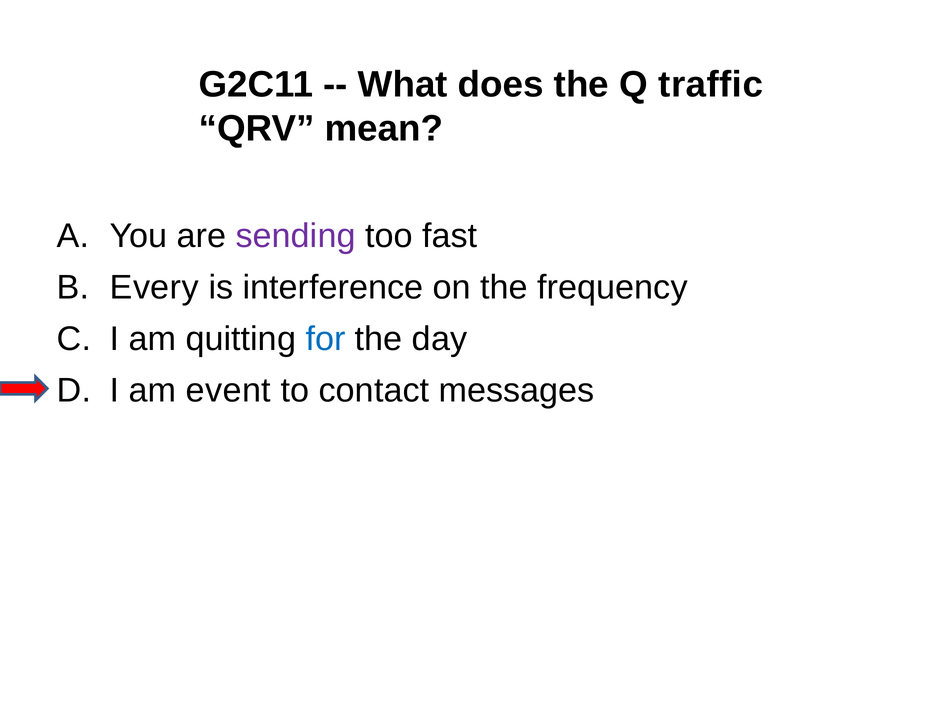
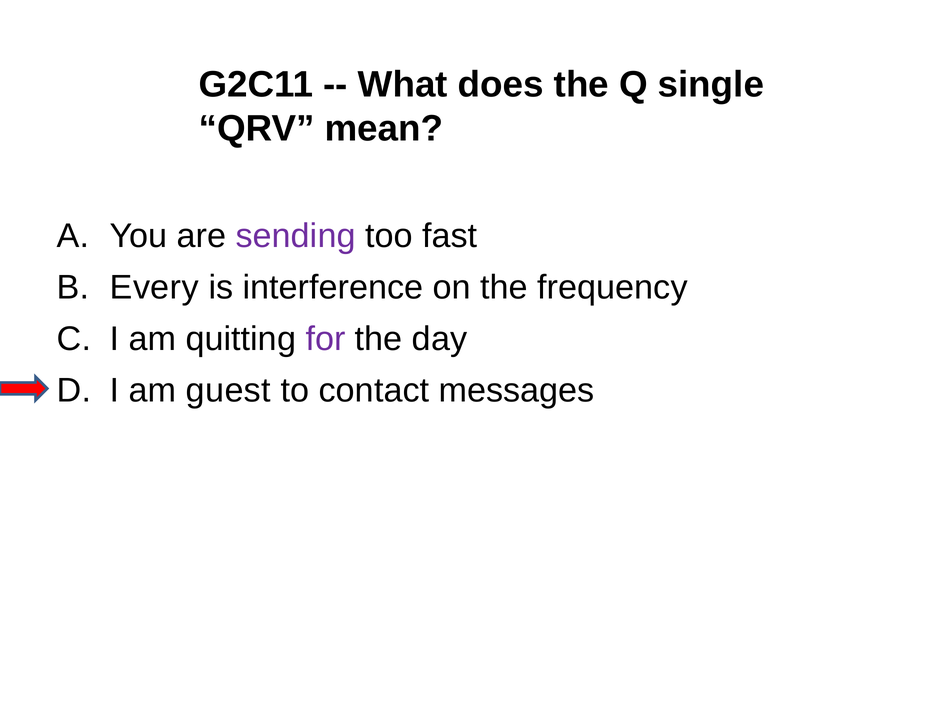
traffic: traffic -> single (711, 85)
for colour: blue -> purple (325, 339)
event: event -> guest (228, 390)
